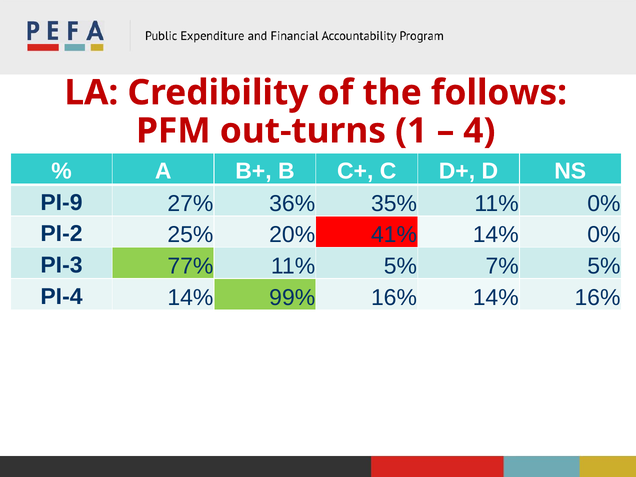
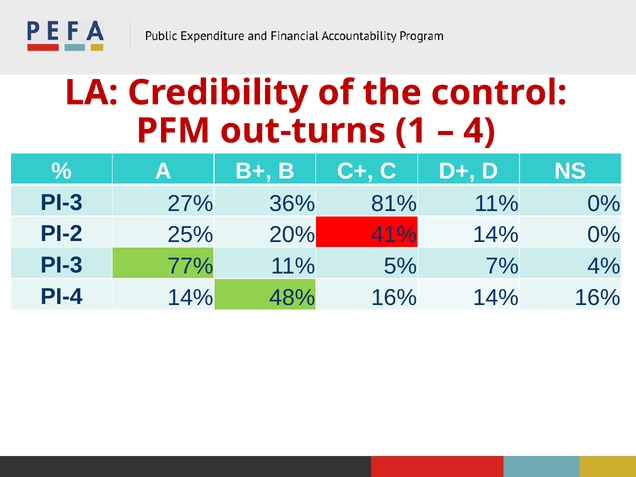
follows: follows -> control (499, 93)
PI-9: PI-9 -> PI-3 (61, 203)
35%: 35% -> 81% (394, 204)
7% 5%: 5% -> 4% (604, 266)
99%: 99% -> 48% (292, 297)
